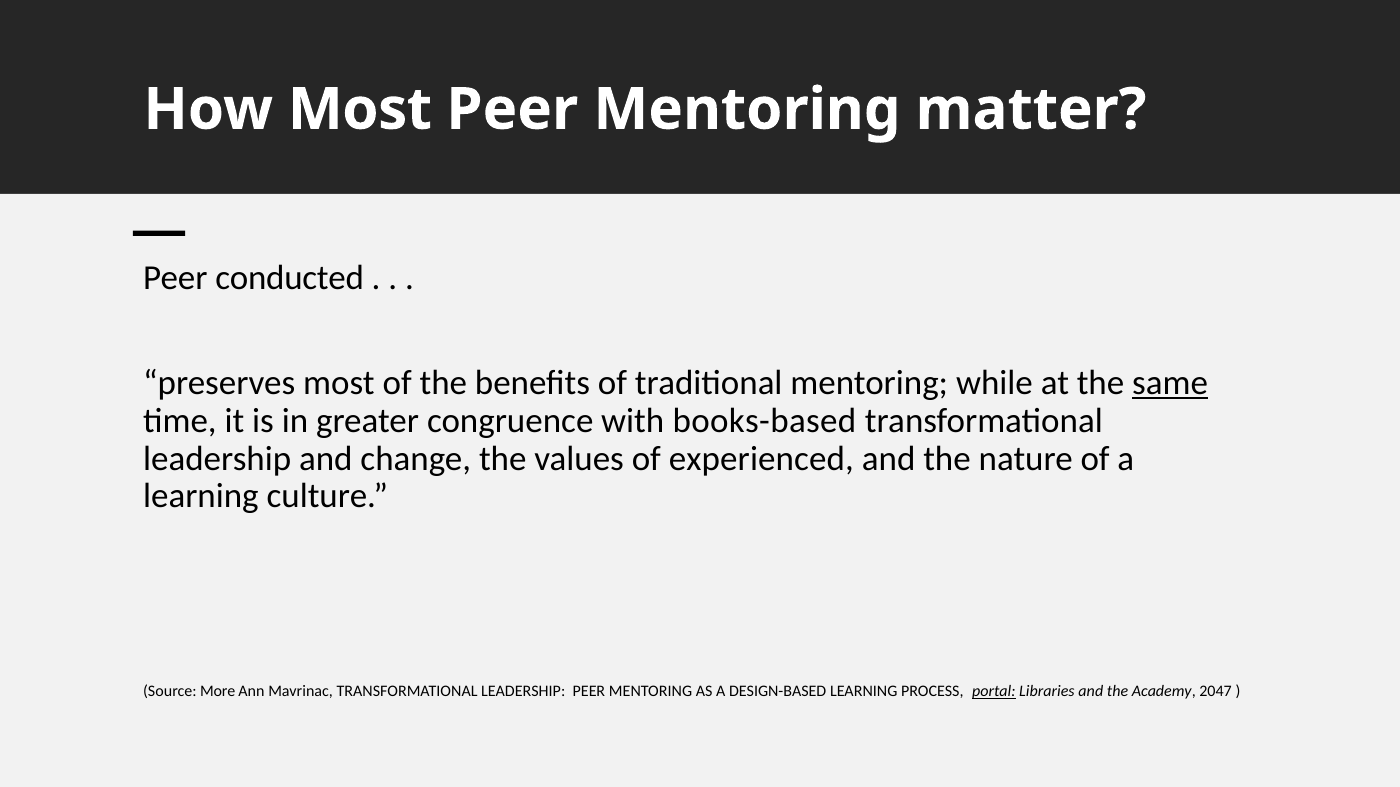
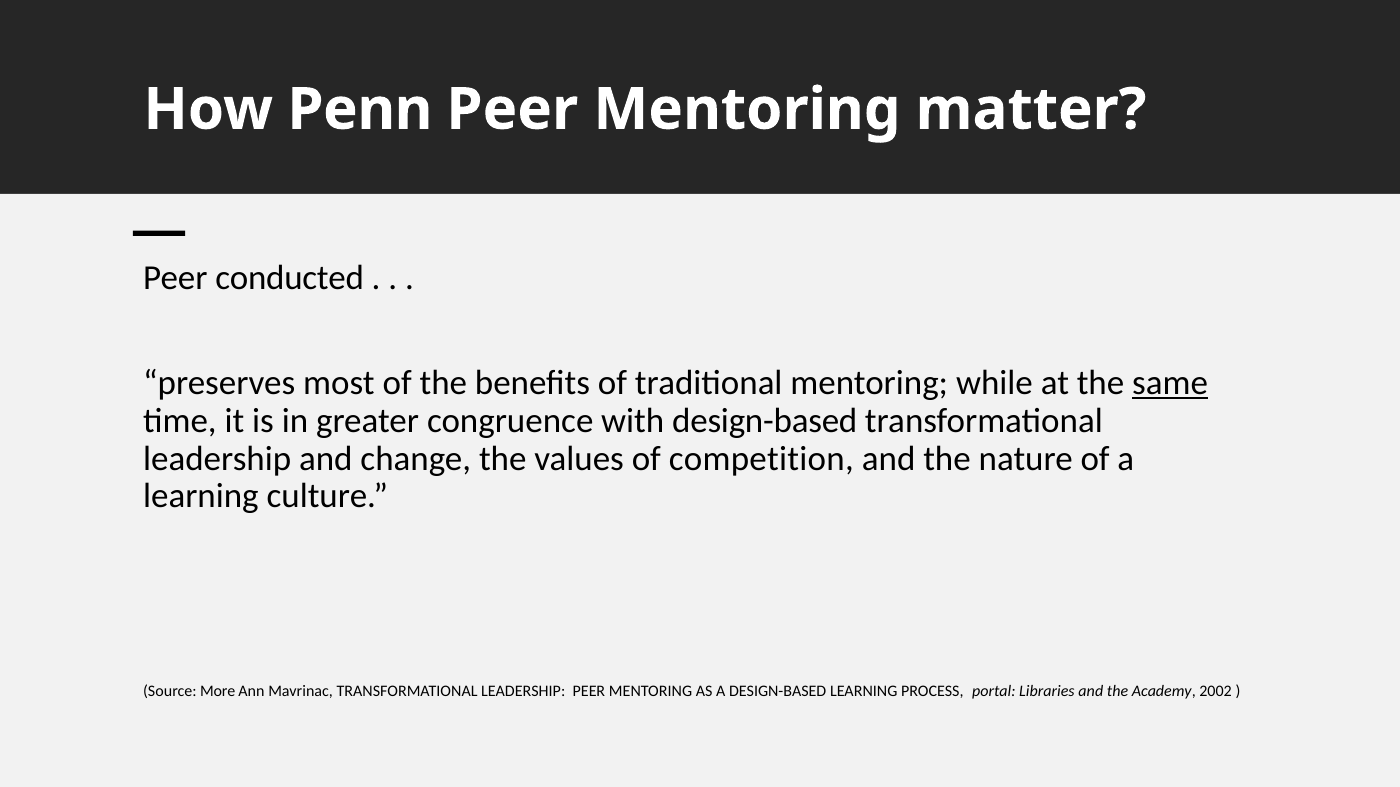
How Most: Most -> Penn (360, 110)
with books-based: books-based -> design-based (765, 421)
experienced: experienced -> competition (761, 459)
portal underline: present -> none (994, 692)
2047: 2047 -> 2002 (1216, 692)
